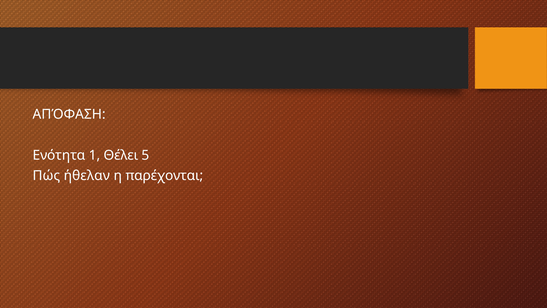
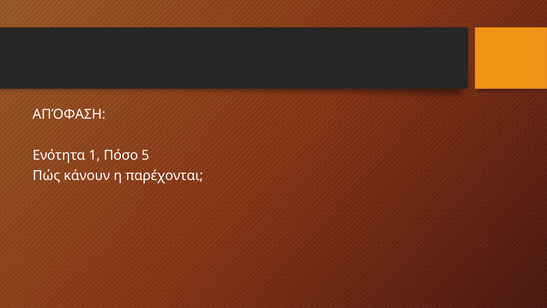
Θέλει: Θέλει -> Πόσο (121, 155)
ήθελαν: ήθελαν -> κάνουν (87, 176)
